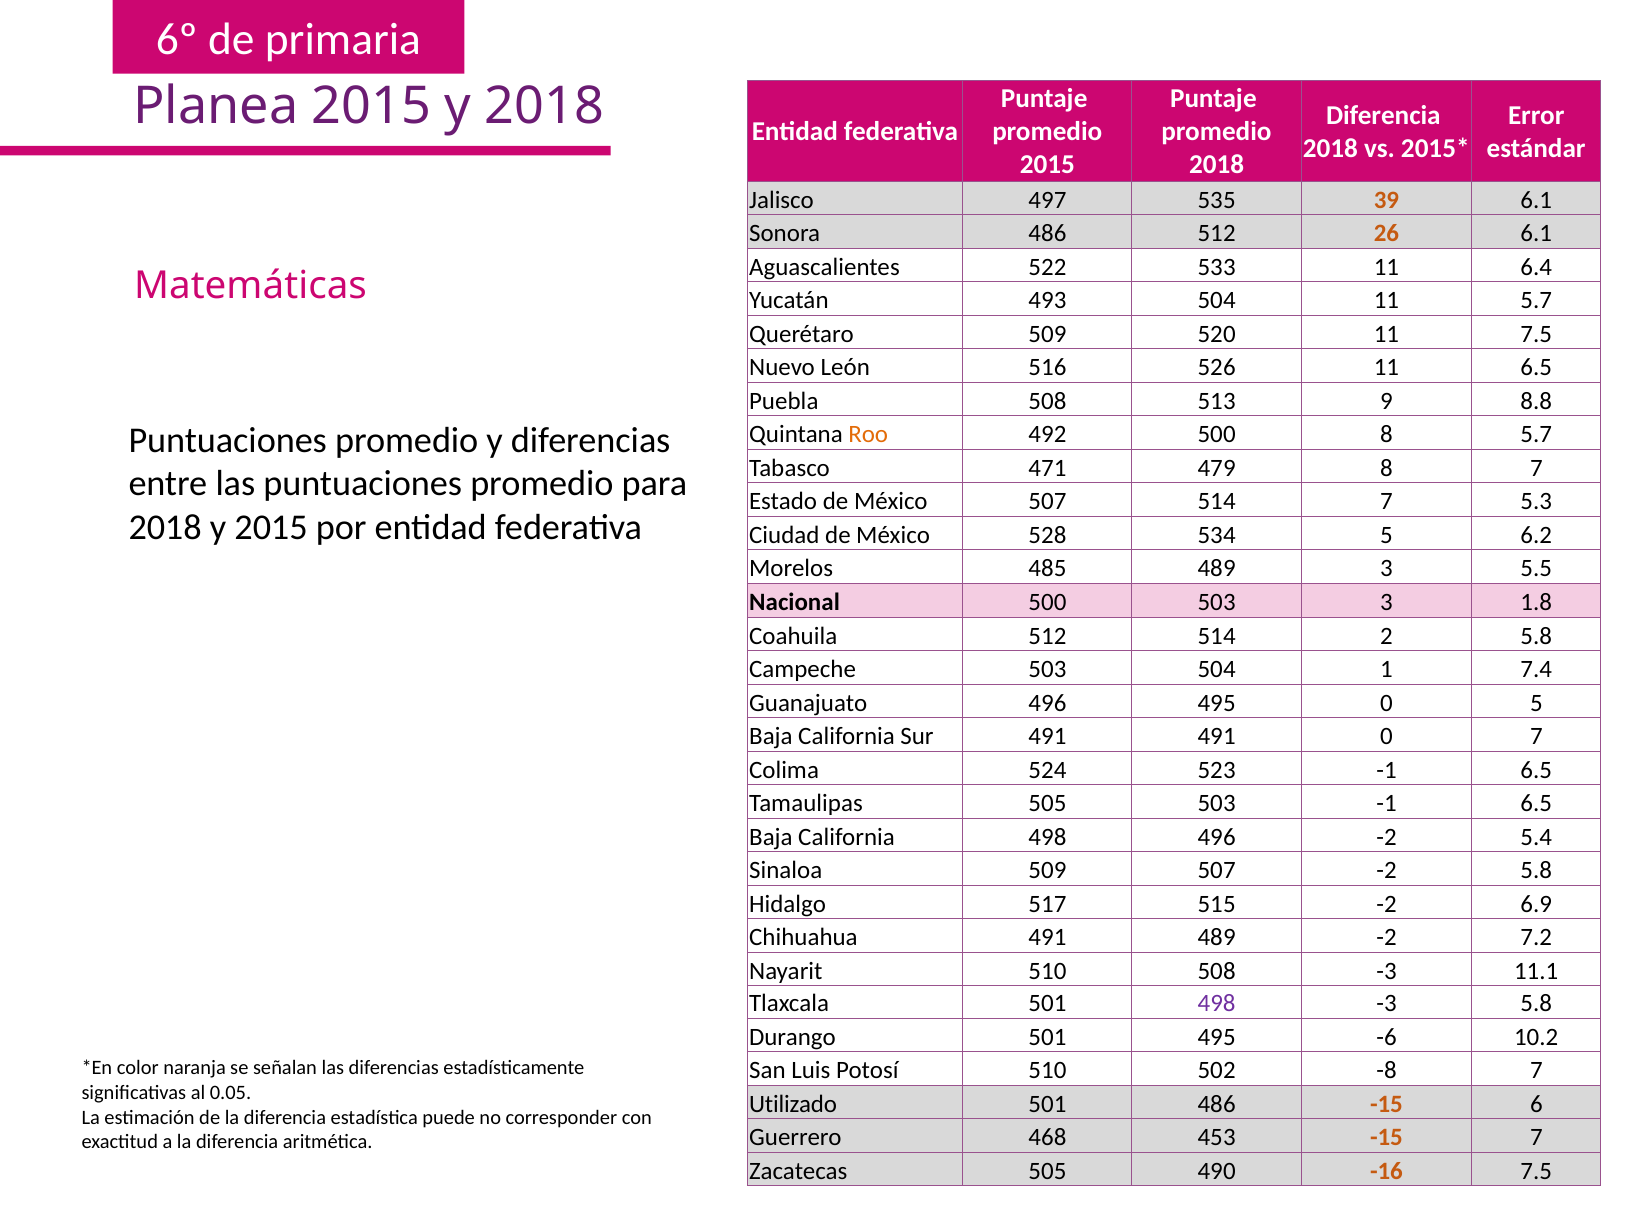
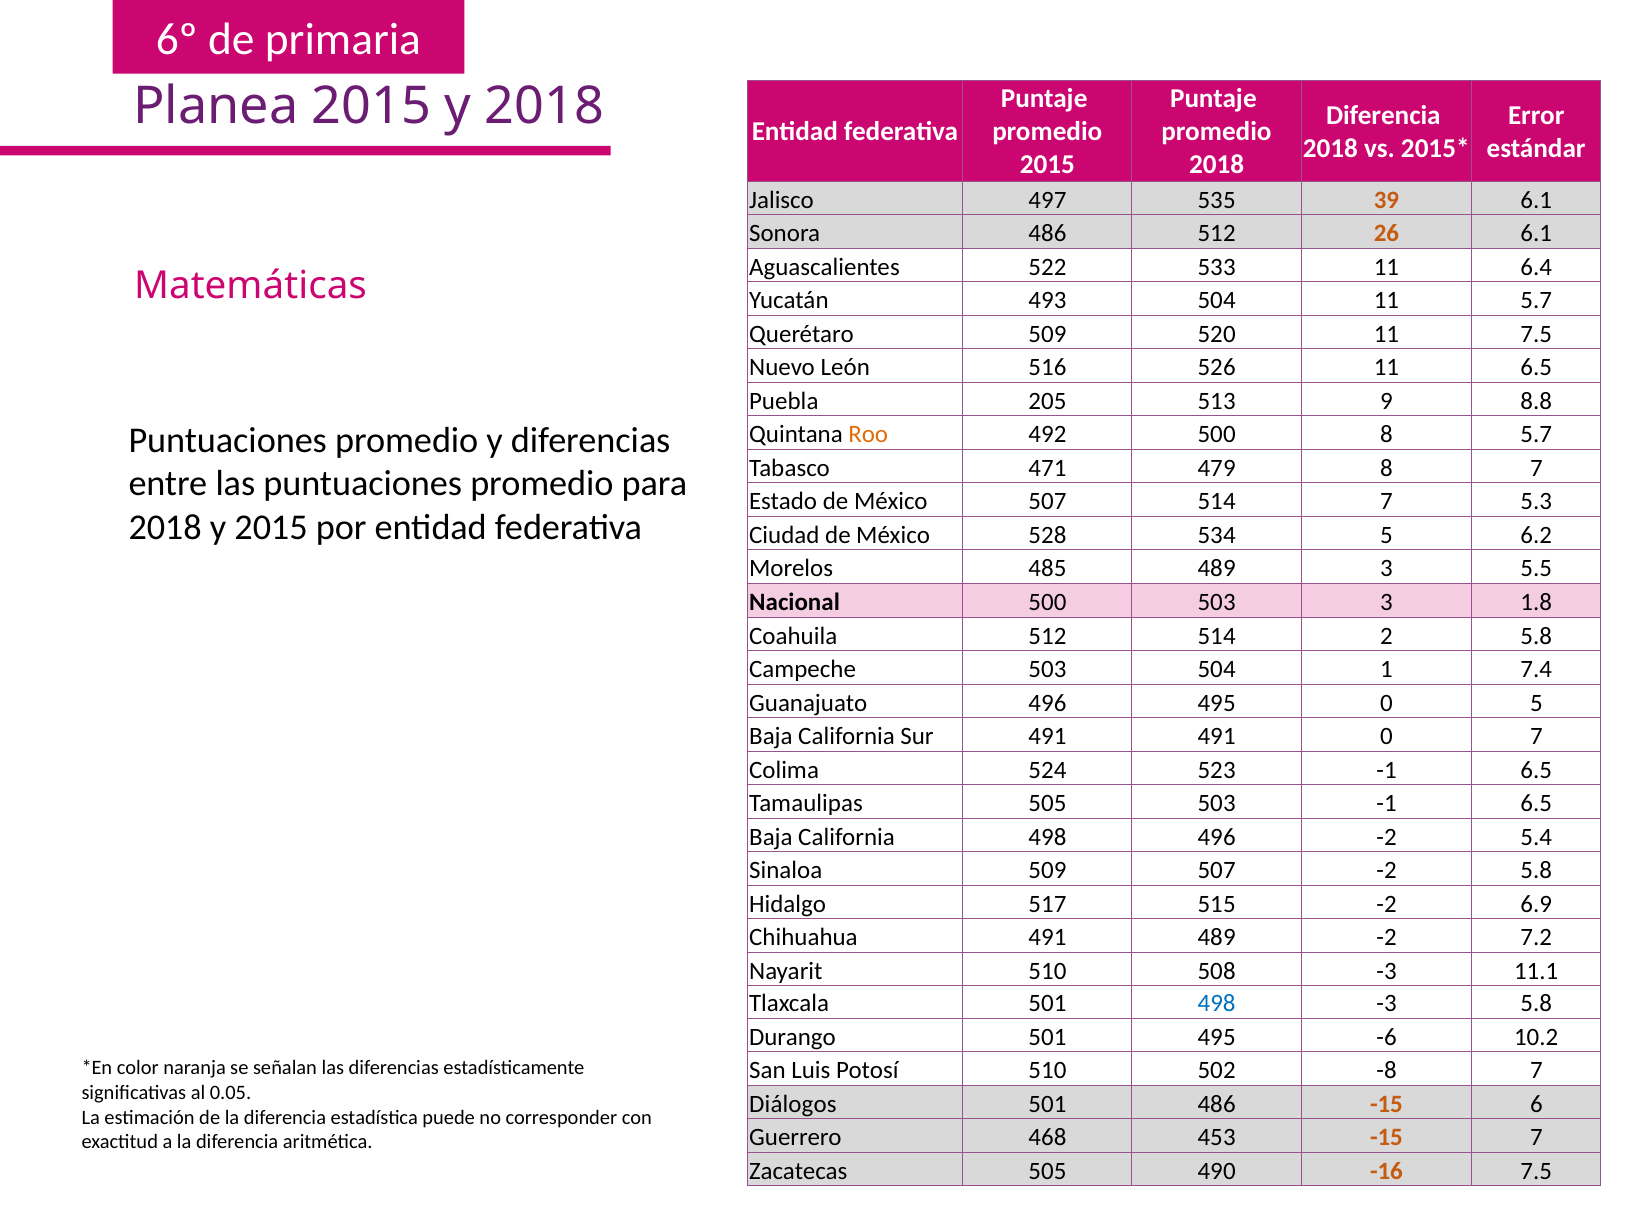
Puebla 508: 508 -> 205 (1047, 401)
498 colour: purple -> blue (1217, 1003)
Utilizado: Utilizado -> Diálogos (793, 1104)
